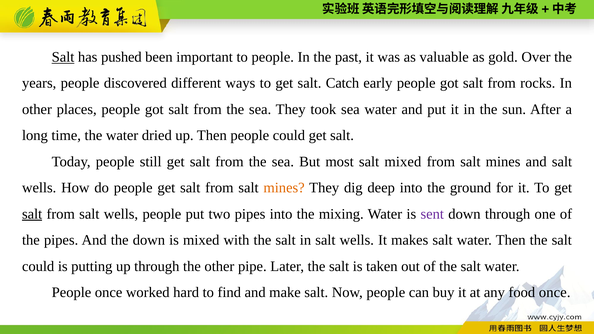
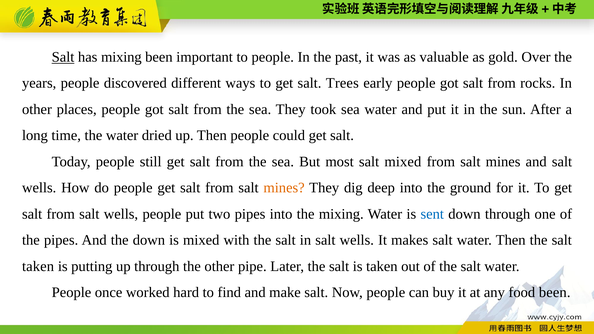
has pushed: pushed -> mixing (121, 57)
Catch: Catch -> Trees (342, 83)
salt underline: present -> none (32, 214)
sent colour: purple -> blue (432, 214)
could: could -> taken (38, 266)
food once: once -> been (555, 293)
